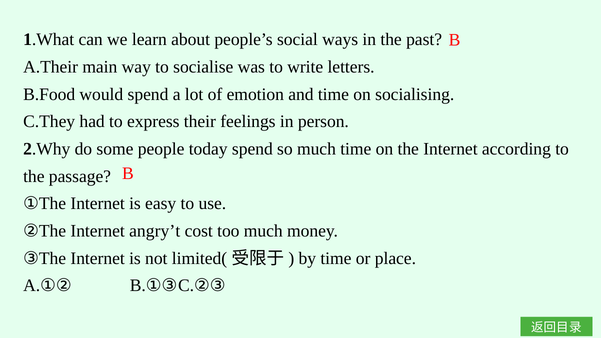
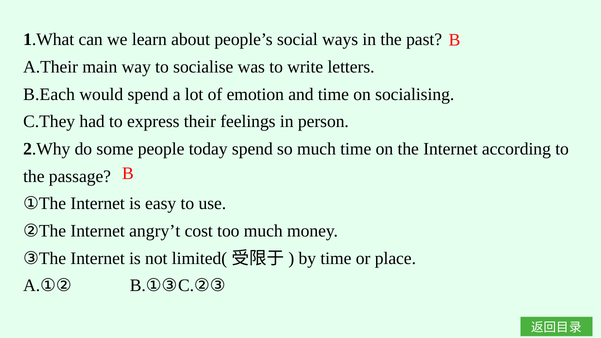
B.Food: B.Food -> B.Each (49, 94)
